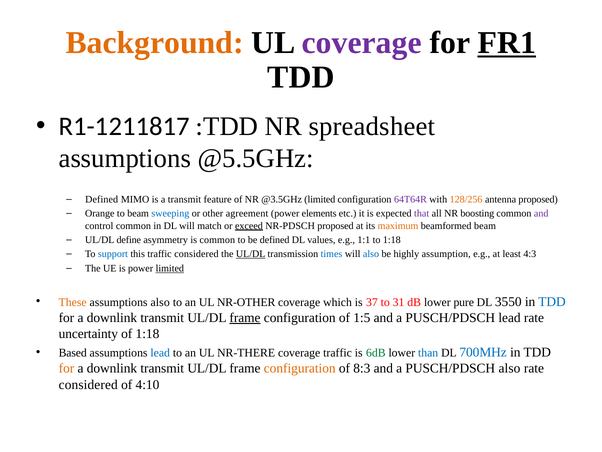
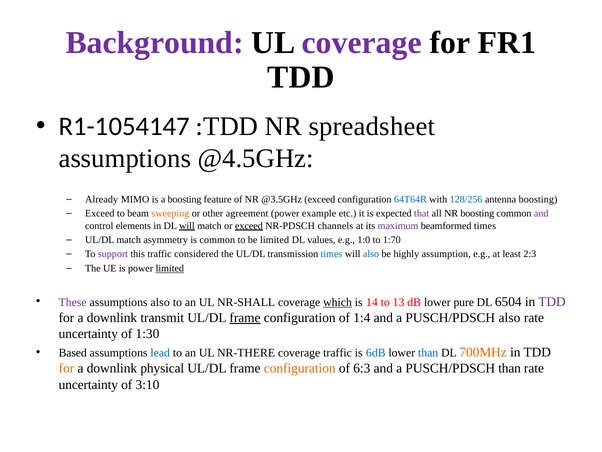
Background colour: orange -> purple (155, 43)
FR1 underline: present -> none (507, 43)
R1-1211817: R1-1211817 -> R1-1054147 (124, 126)
@5.5GHz: @5.5GHz -> @4.5GHz (256, 158)
Defined: Defined -> Already (102, 199)
a transmit: transmit -> boosting (185, 199)
@3.5GHz limited: limited -> exceed (320, 199)
64T64R colour: purple -> blue (410, 199)
128/256 colour: orange -> blue (466, 199)
antenna proposed: proposed -> boosting (538, 199)
Orange: Orange -> Exceed (100, 213)
sweeping colour: blue -> orange (170, 213)
elements: elements -> example (319, 213)
control common: common -> elements (133, 225)
will underline: none -> present (187, 225)
NR-PDSCH proposed: proposed -> channels (335, 225)
maximum colour: orange -> purple (398, 225)
beamformed beam: beam -> times (485, 225)
UL/DL define: define -> match (129, 240)
be defined: defined -> limited (275, 240)
1:1: 1:1 -> 1:0 (364, 240)
to 1:18: 1:18 -> 1:70 (392, 240)
support colour: blue -> purple (113, 254)
UL/DL underline: present -> none (251, 254)
4:3: 4:3 -> 2:3 (530, 254)
These colour: orange -> purple (73, 302)
NR-OTHER: NR-OTHER -> NR-SHALL (246, 302)
which underline: none -> present (338, 302)
37: 37 -> 14 (372, 302)
31: 31 -> 13 (399, 302)
3550: 3550 -> 6504 (508, 301)
TDD colour: blue -> purple (552, 301)
1:5: 1:5 -> 1:4 (362, 317)
PUSCH/PDSCH lead: lead -> also (509, 317)
of 1:18: 1:18 -> 1:30 (147, 333)
6dB colour: green -> blue (376, 353)
700MHz colour: blue -> orange (483, 352)
transmit: transmit -> physical (162, 368)
8:3: 8:3 -> 6:3 (362, 368)
PUSCH/PDSCH also: also -> than (510, 368)
considered: considered -> uncertainty (88, 384)
4:10: 4:10 -> 3:10 (147, 384)
